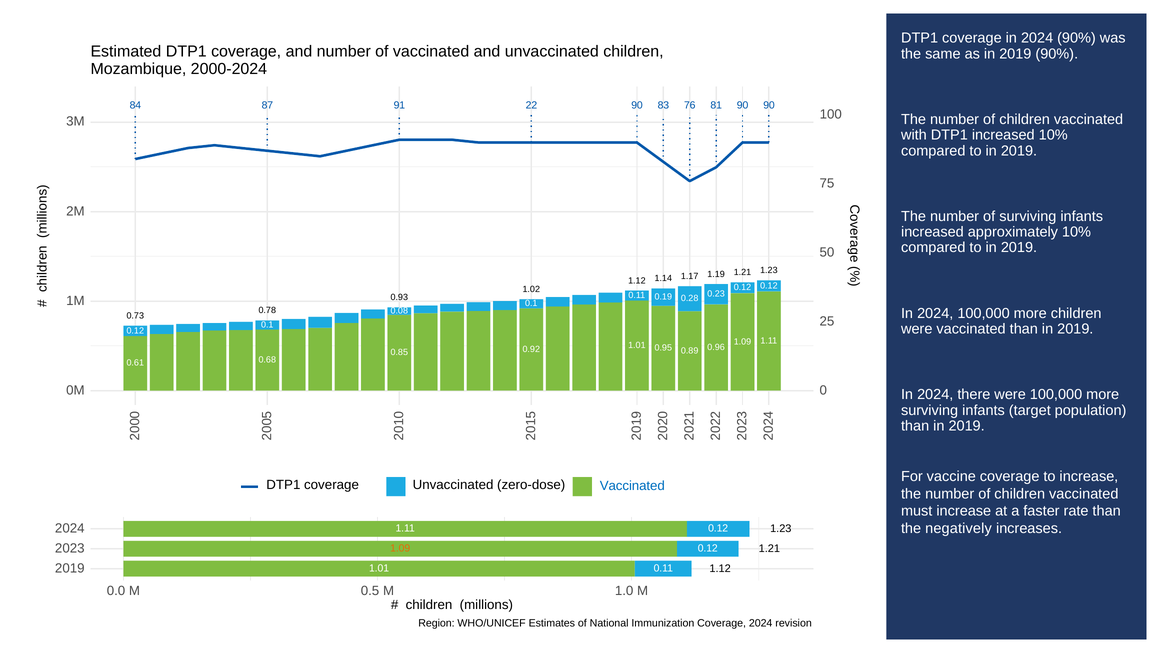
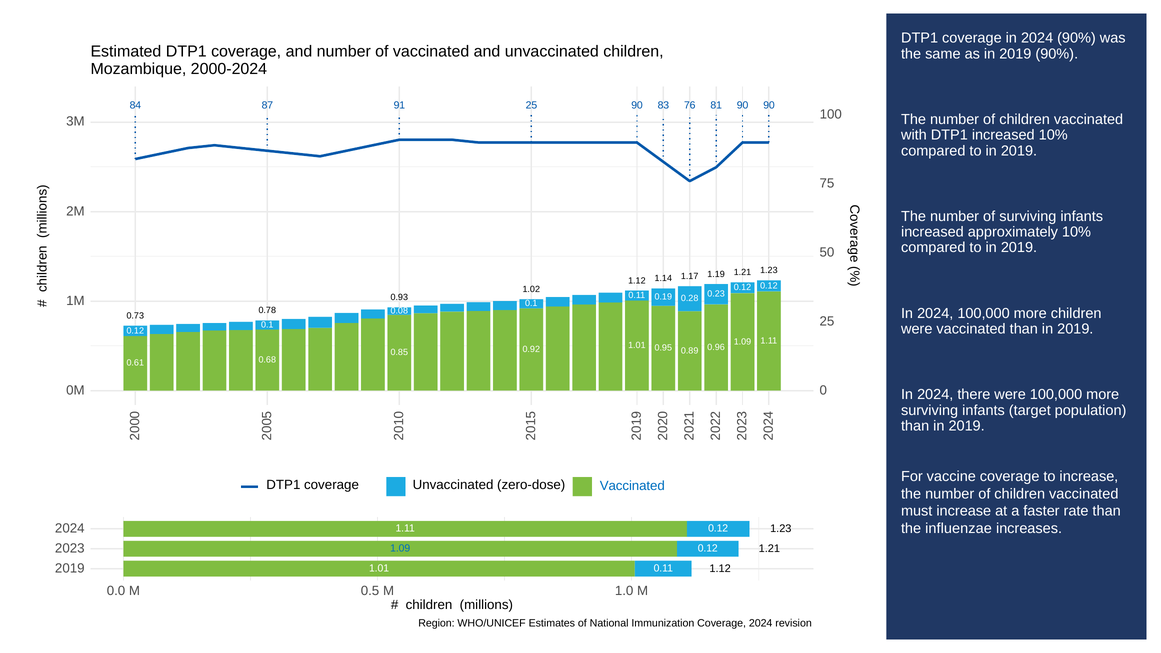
91 22: 22 -> 25 (531, 105)
negatively: negatively -> influenzae (959, 529)
1.09 colour: orange -> blue (400, 548)
